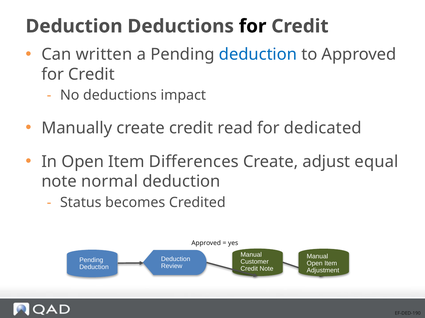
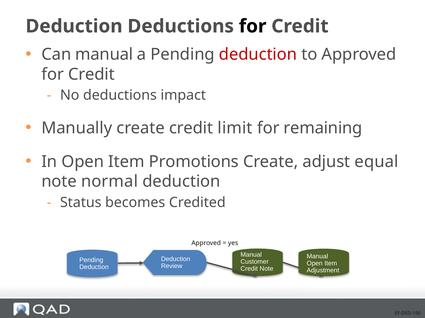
Can written: written -> manual (104, 55)
deduction colour: blue -> red (258, 55)
read: read -> limit (235, 128)
dedicated: dedicated -> remaining (323, 128)
Differences: Differences -> Promotions (194, 162)
